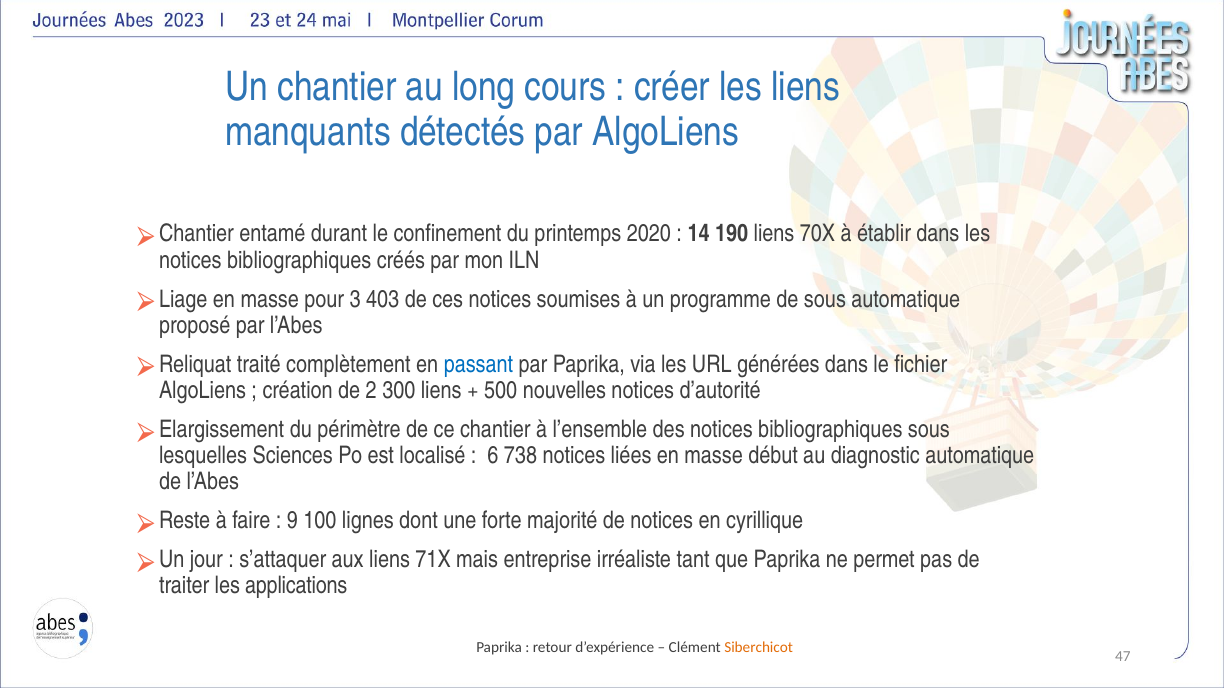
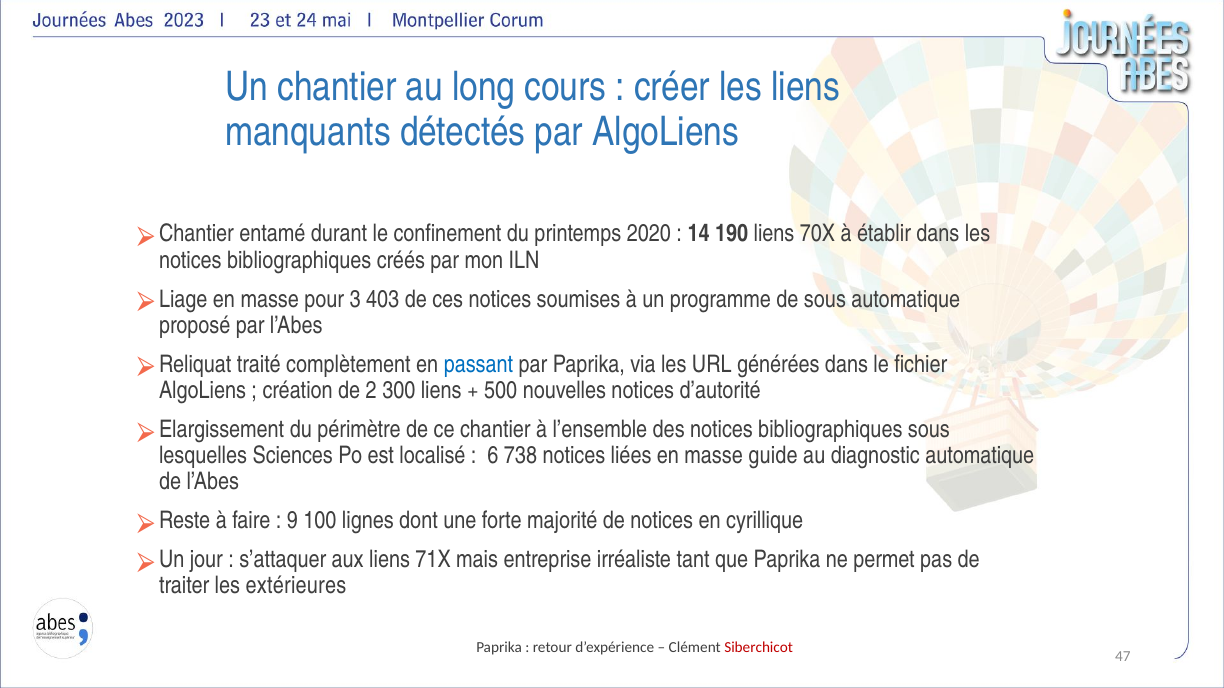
début: début -> guide (773, 456)
applications: applications -> extérieures (296, 586)
Siberchicot colour: orange -> red (759, 648)
